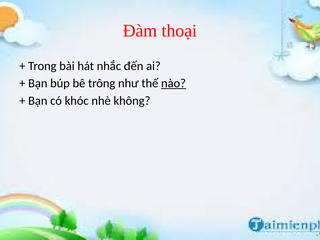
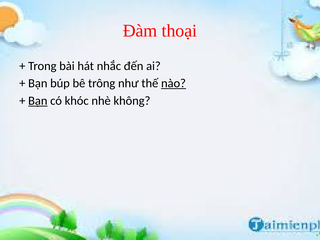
Bạn underline: none -> present (38, 101)
